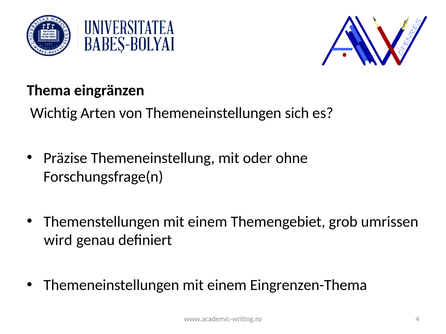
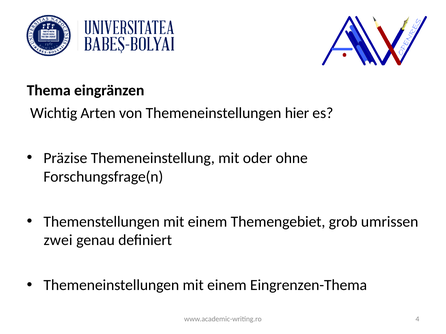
sich: sich -> hier (297, 113)
wird: wird -> zwei (58, 241)
